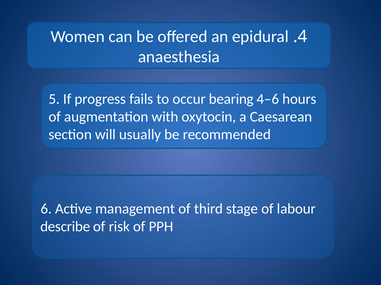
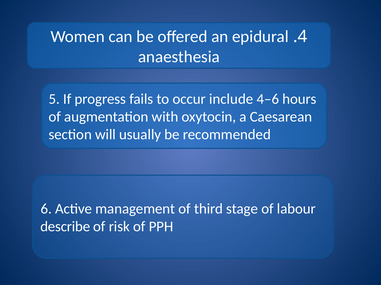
bearing: bearing -> include (231, 99)
